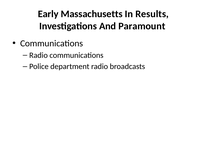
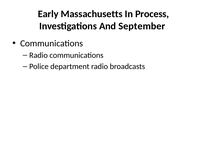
Results: Results -> Process (152, 14)
Paramount: Paramount -> September (142, 26)
